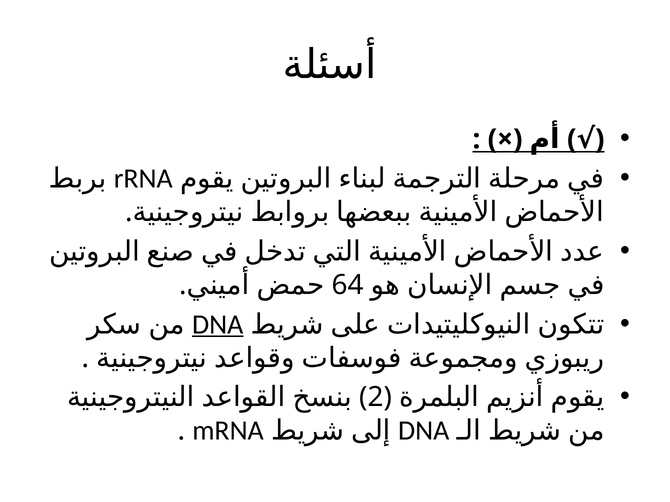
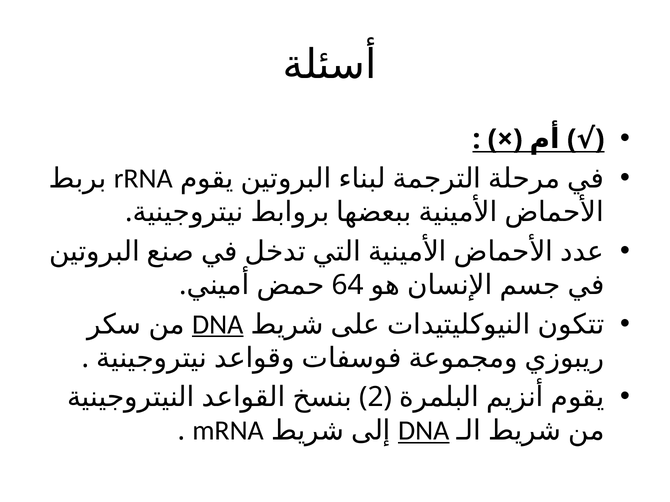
DNA underline: none -> present (424, 431)
